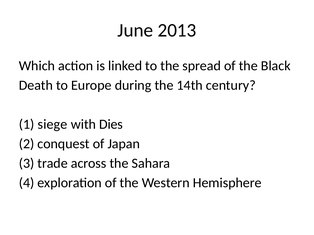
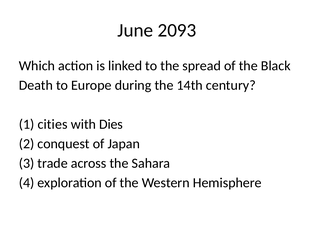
2013: 2013 -> 2093 (177, 30)
siege: siege -> cities (53, 125)
